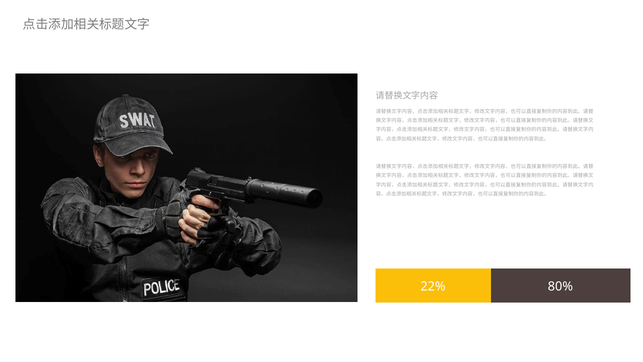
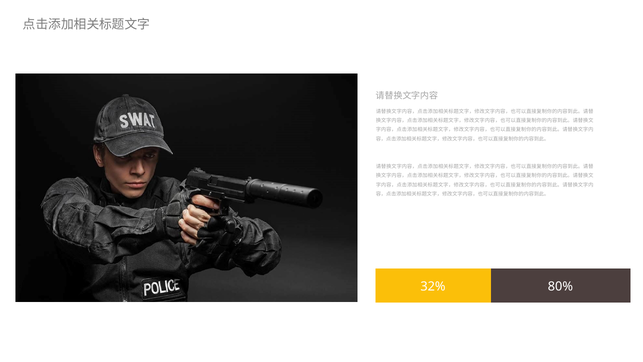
22%: 22% -> 32% (433, 286)
